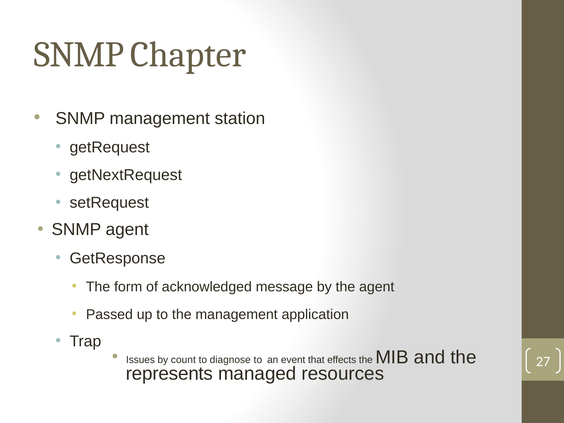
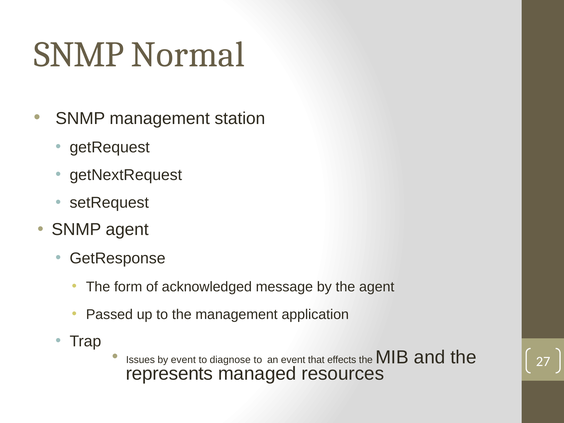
Chapter: Chapter -> Normal (188, 55)
by count: count -> event (183, 360)
